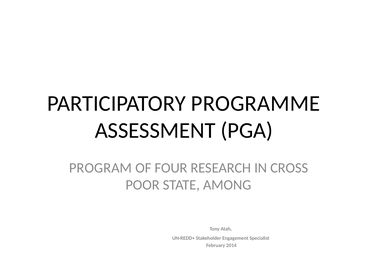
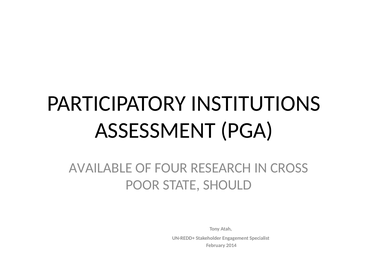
PROGRAMME: PROGRAMME -> INSTITUTIONS (256, 103)
PROGRAM: PROGRAM -> AVAILABLE (101, 168)
AMONG: AMONG -> SHOULD (227, 185)
